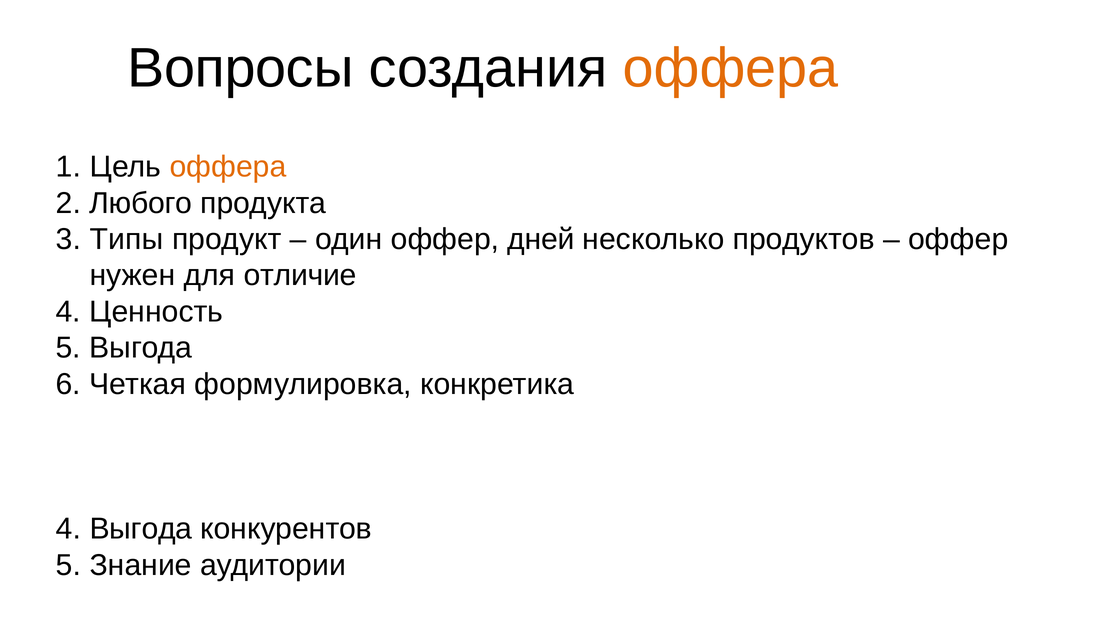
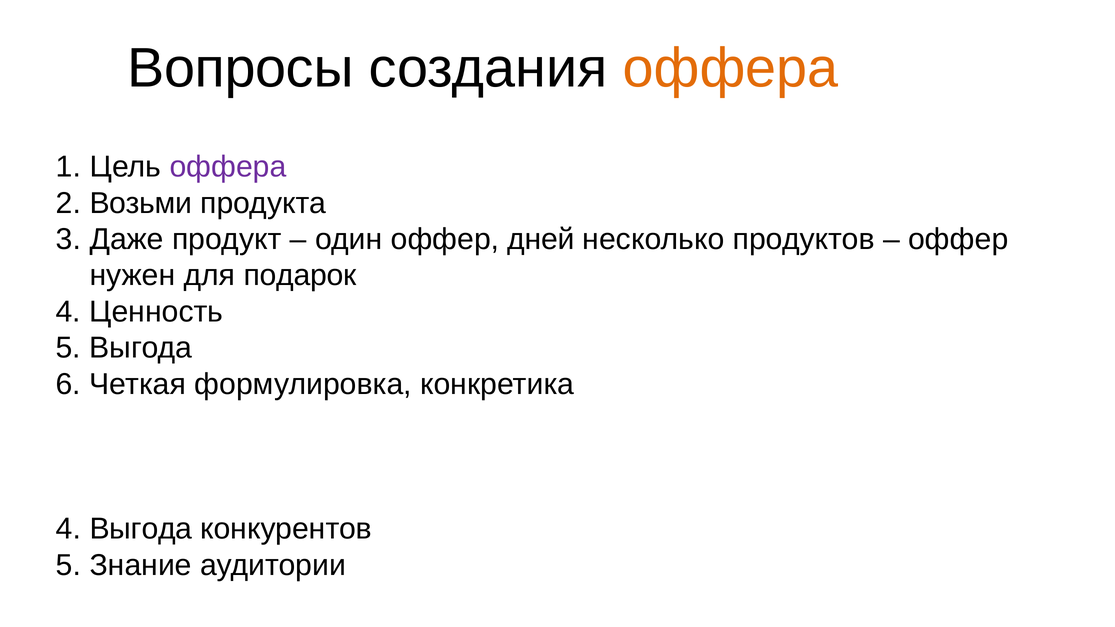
оффера colour: orange -> purple (228, 167)
Любого: Любого -> Возьми (141, 203)
Типы: Типы -> Даже (127, 239)
отличие: отличие -> подарок (300, 276)
